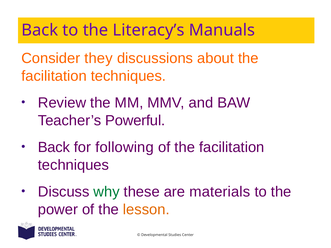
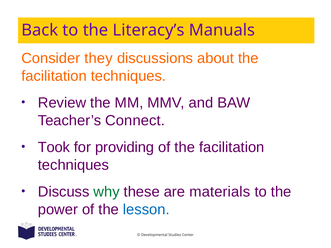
Powerful: Powerful -> Connect (135, 121)
Back: Back -> Took (54, 147)
following: following -> providing (125, 147)
lesson colour: orange -> blue (146, 210)
